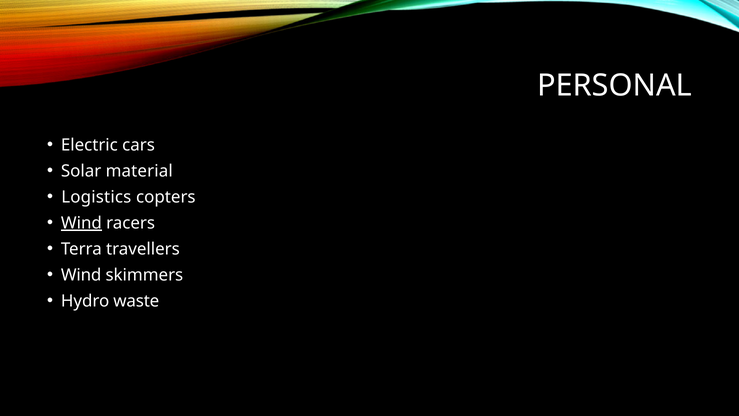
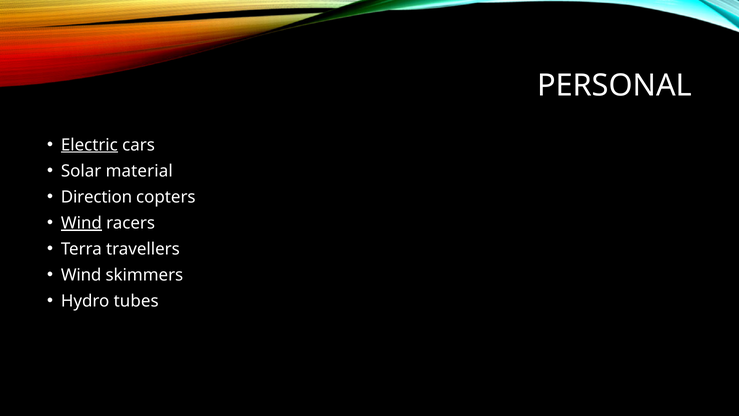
Electric underline: none -> present (89, 145)
Logistics: Logistics -> Direction (96, 197)
waste: waste -> tubes (136, 301)
